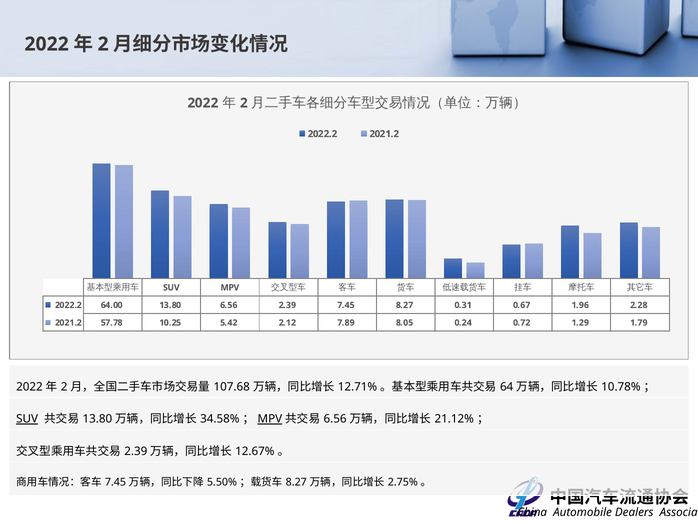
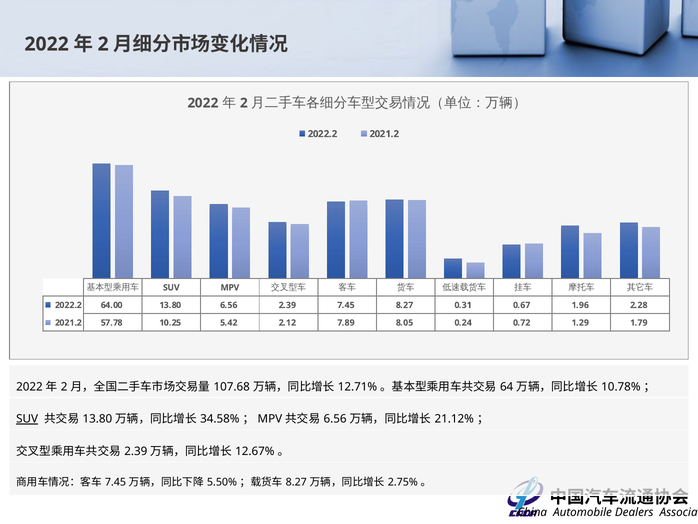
MPV underline: present -> none (270, 419)
